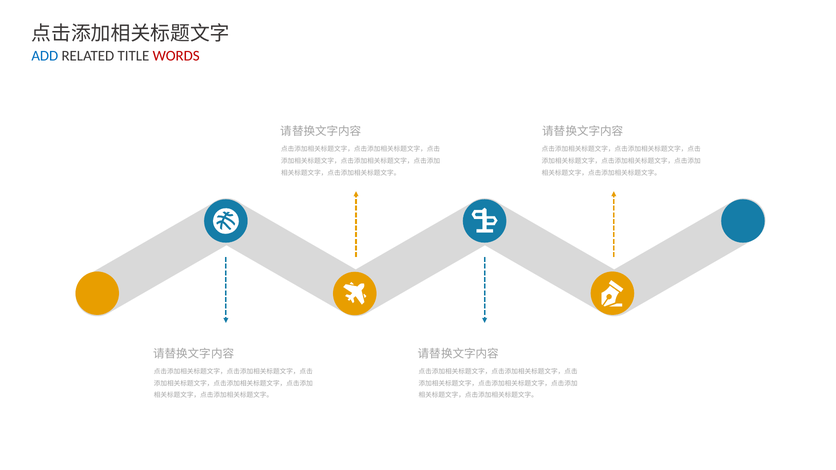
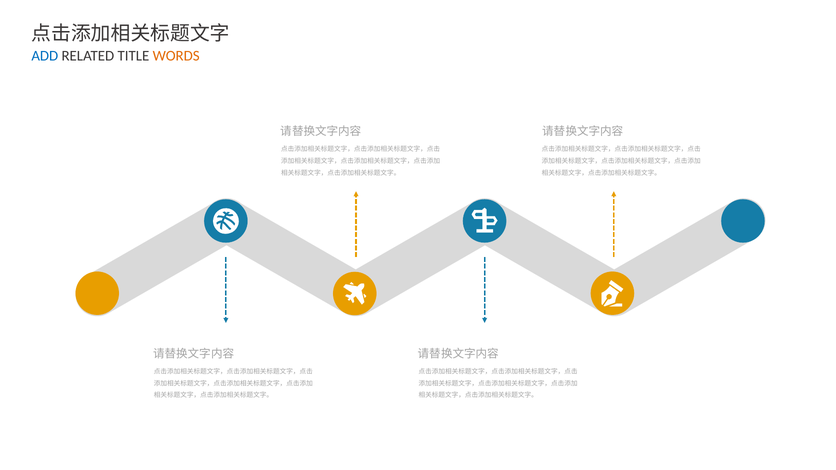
WORDS colour: red -> orange (176, 56)
